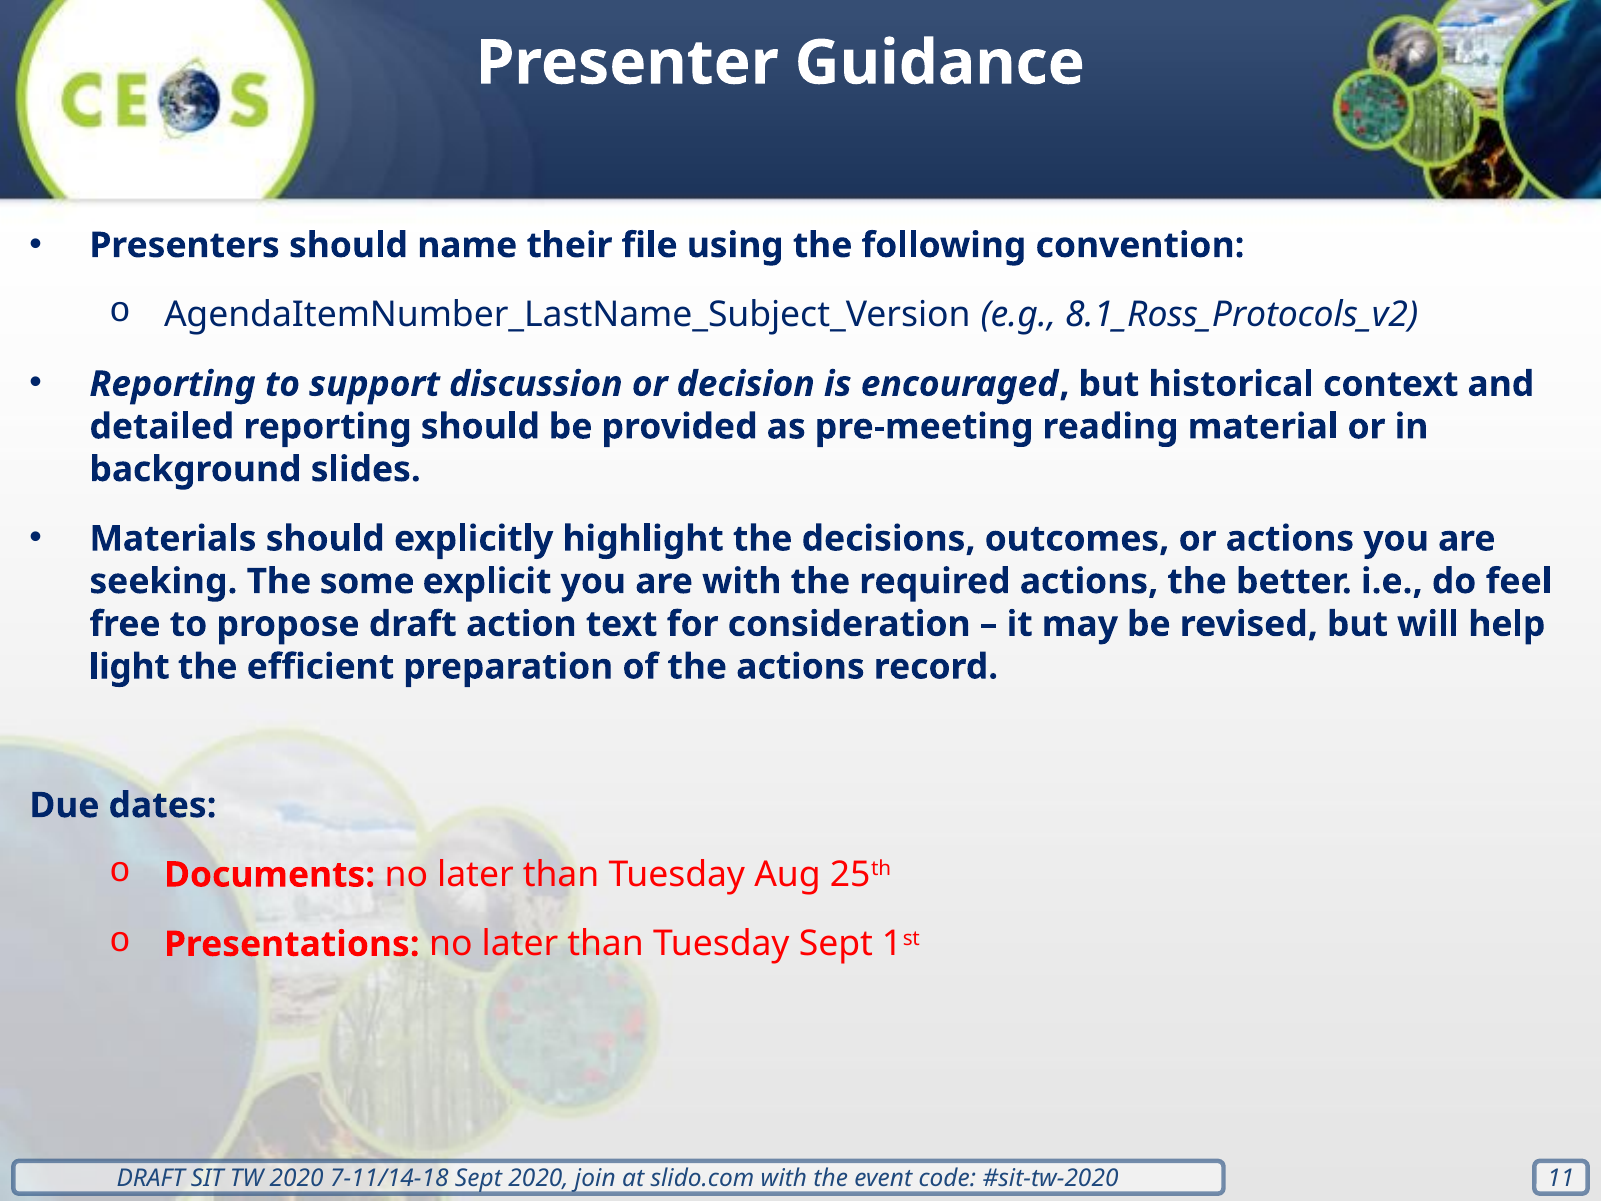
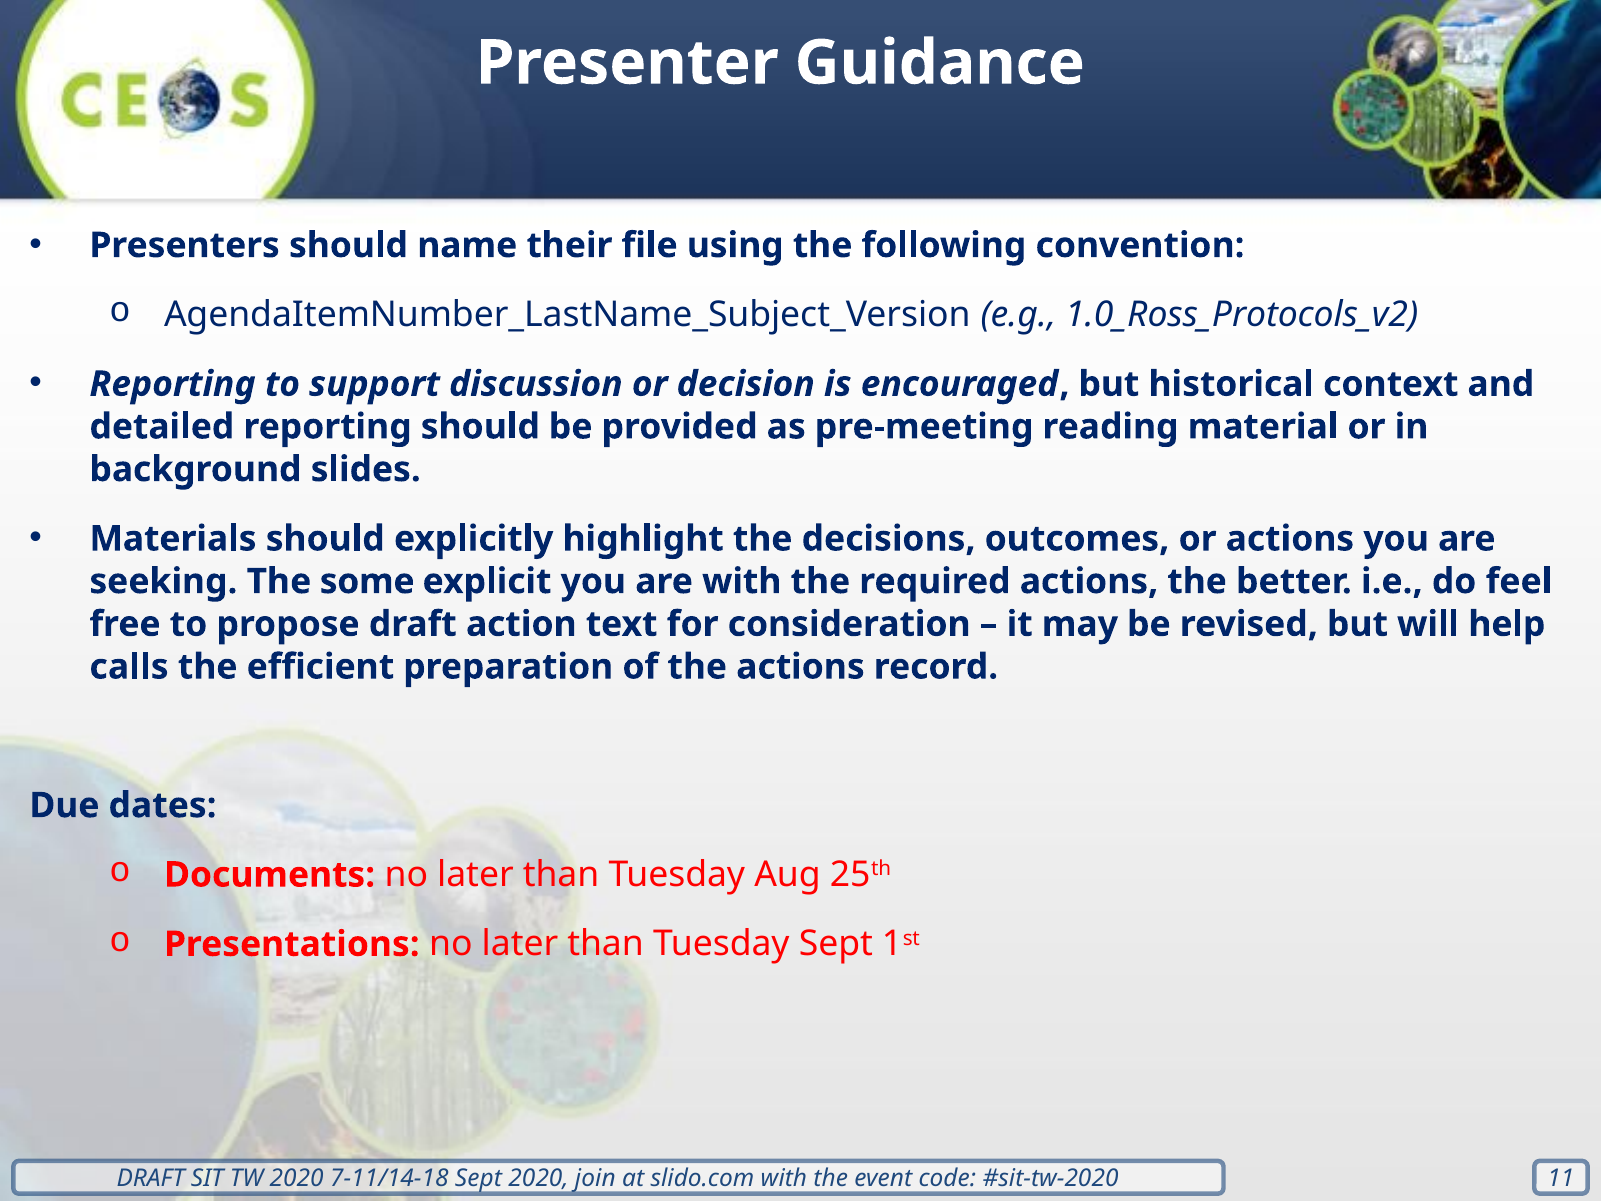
8.1_Ross_Protocols_v2: 8.1_Ross_Protocols_v2 -> 1.0_Ross_Protocols_v2 (1242, 315)
light: light -> calls (129, 667)
